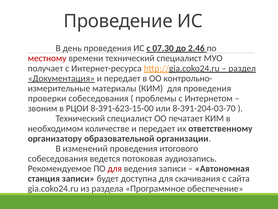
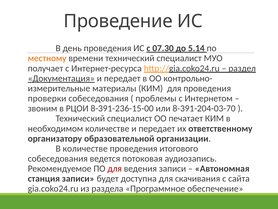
2.46: 2.46 -> 5.14 (196, 48)
местному colour: red -> orange (47, 58)
8-391-623-15-00: 8-391-623-15-00 -> 8-391-236-15-00 (122, 108)
В изменений: изменений -> количестве (85, 148)
